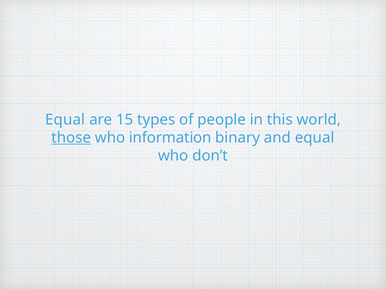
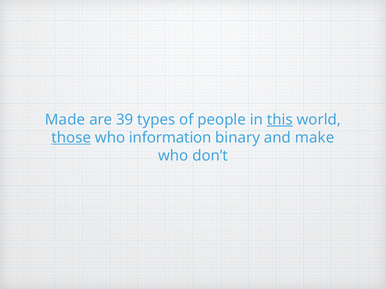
Equal: Equal -> Made (65, 120)
15: 15 -> 39 (125, 120)
this underline: none -> present (280, 120)
and equal: equal -> make (315, 138)
